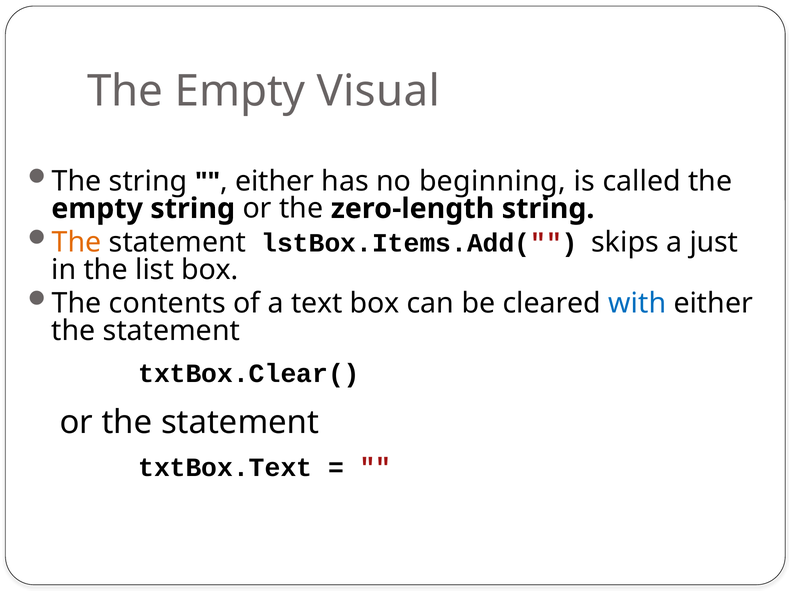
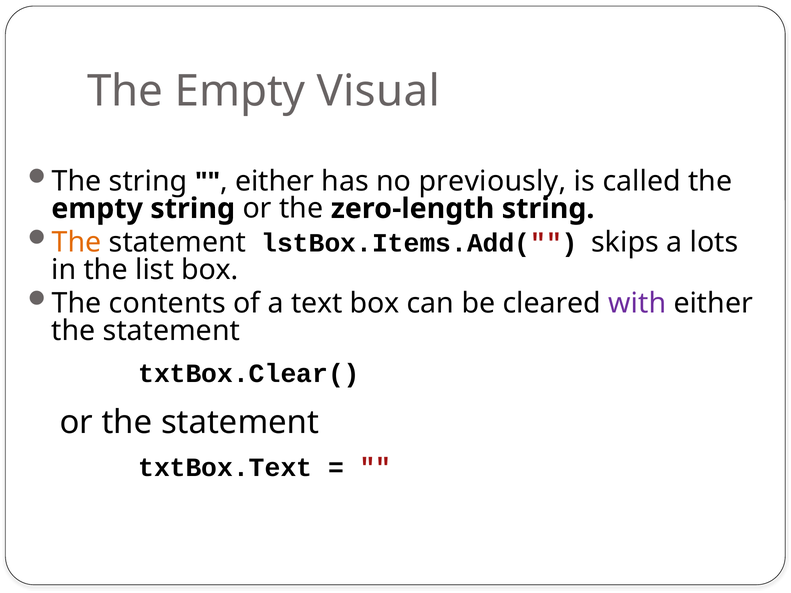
beginning: beginning -> previously (493, 181)
just: just -> lots (714, 242)
with colour: blue -> purple (637, 304)
